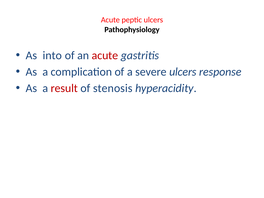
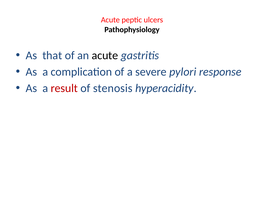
into: into -> that (52, 55)
acute colour: red -> black (105, 55)
severe ulcers: ulcers -> pylori (183, 72)
